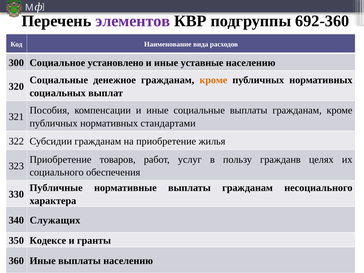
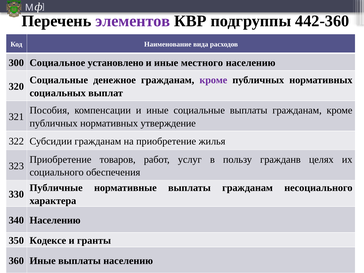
692-360: 692-360 -> 442-360 (322, 21)
уставные: уставные -> местного (202, 63)
кроме colour: orange -> purple (213, 80)
стандартами: стандартами -> утверждение (168, 123)
340 Служащих: Служащих -> Населению (55, 220)
